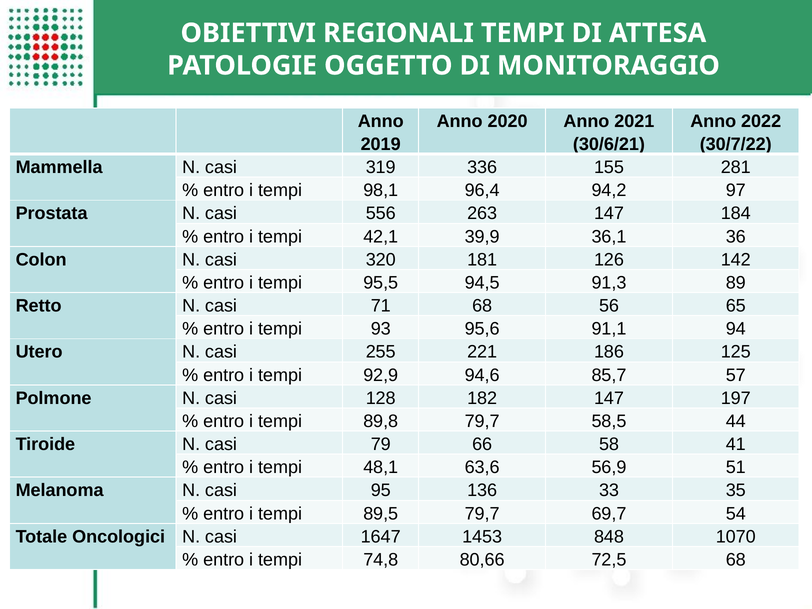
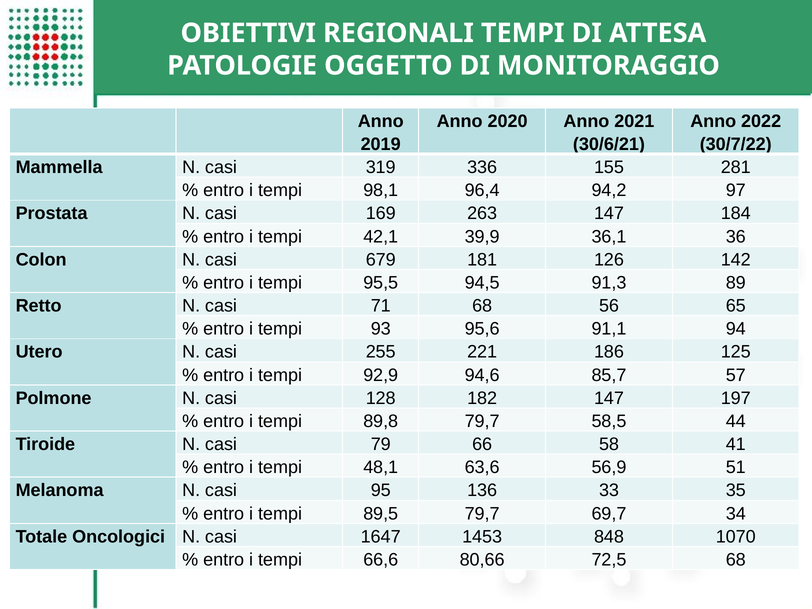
556: 556 -> 169 (381, 214)
320: 320 -> 679 (381, 260)
54: 54 -> 34 (736, 514)
74,8: 74,8 -> 66,6 (381, 560)
